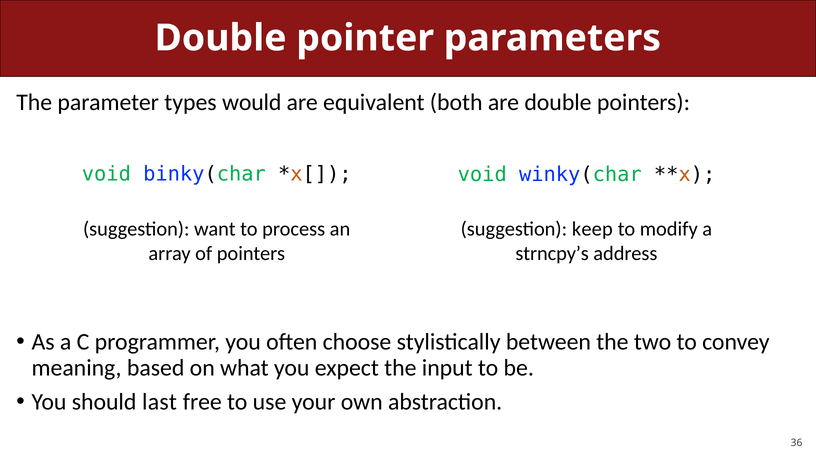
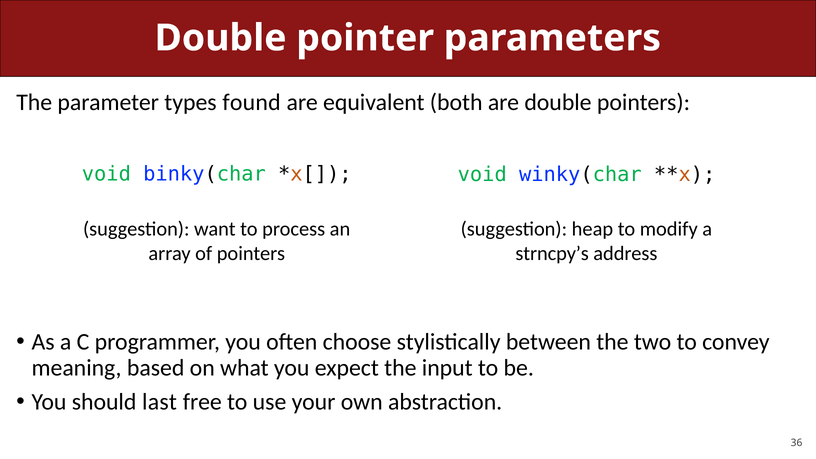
would: would -> found (252, 102)
keep: keep -> heap (592, 229)
